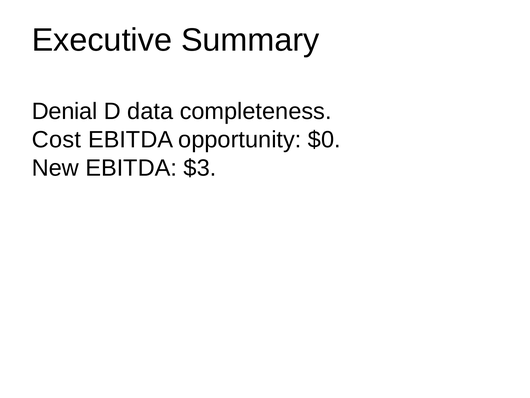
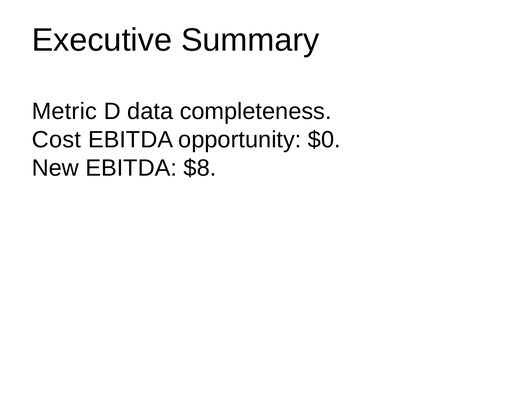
Denial: Denial -> Metric (64, 111)
$3: $3 -> $8 (200, 168)
